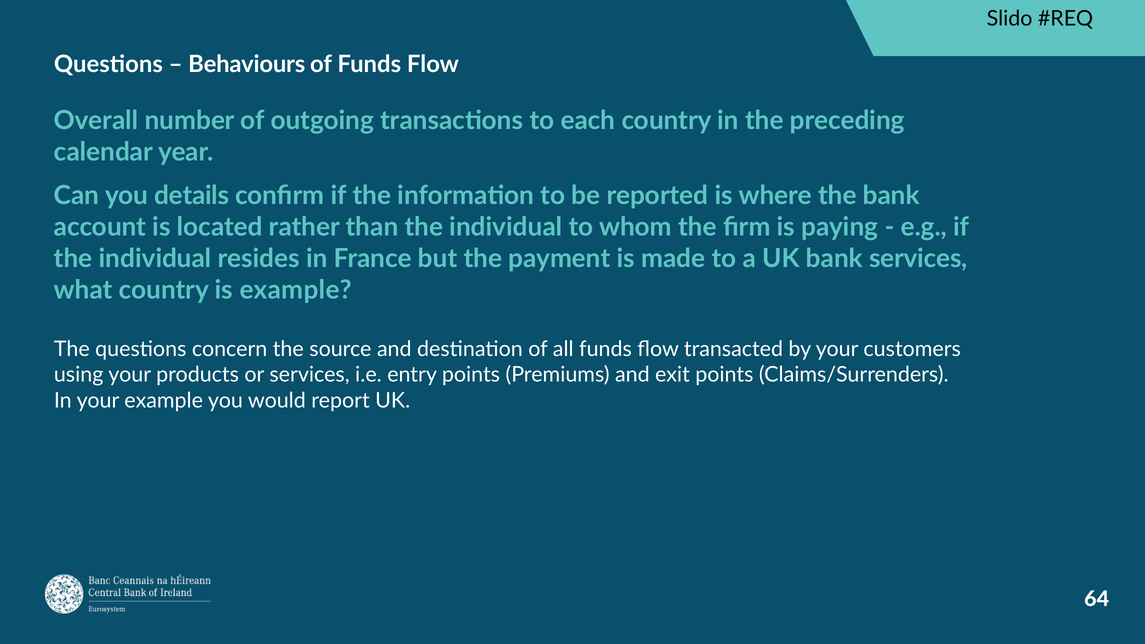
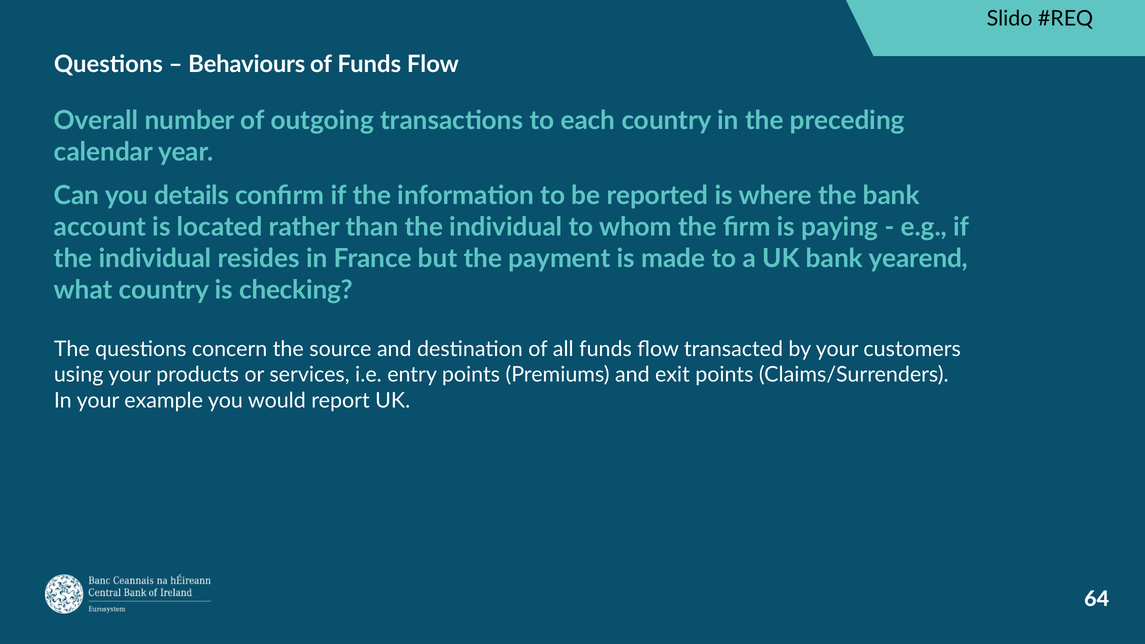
bank services: services -> yearend (918, 259)
is example: example -> checking (296, 290)
